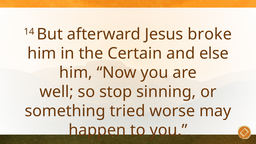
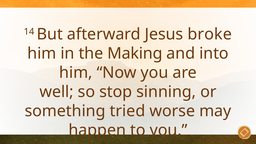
Certain: Certain -> Making (135, 53)
else: else -> into (214, 53)
